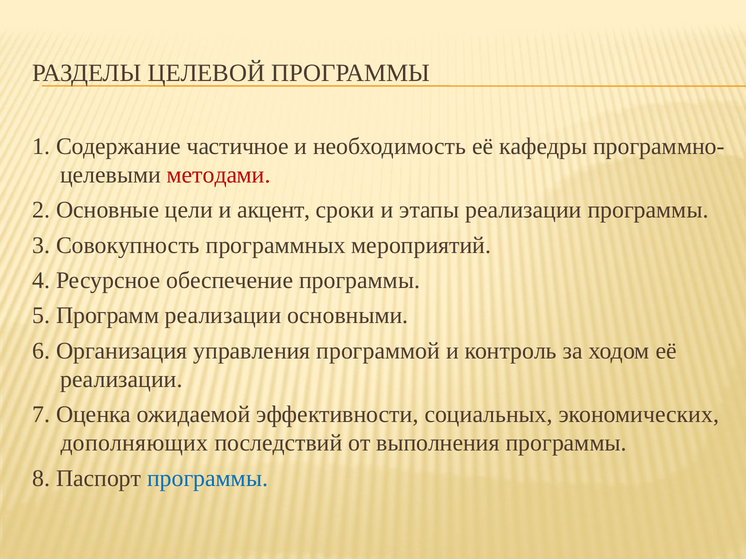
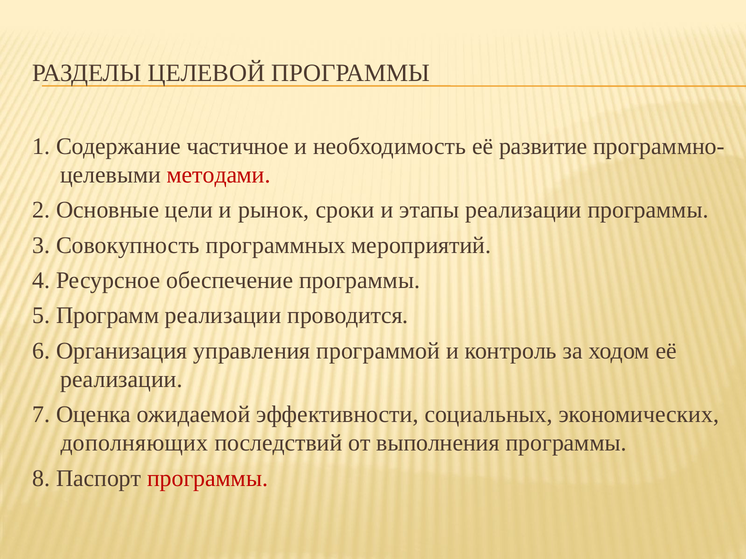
кафедры: кафедры -> развитие (543, 146)
акцент: акцент -> рынок (274, 210)
основными: основными -> проводится (348, 316)
программы colour: blue -> red (208, 479)
